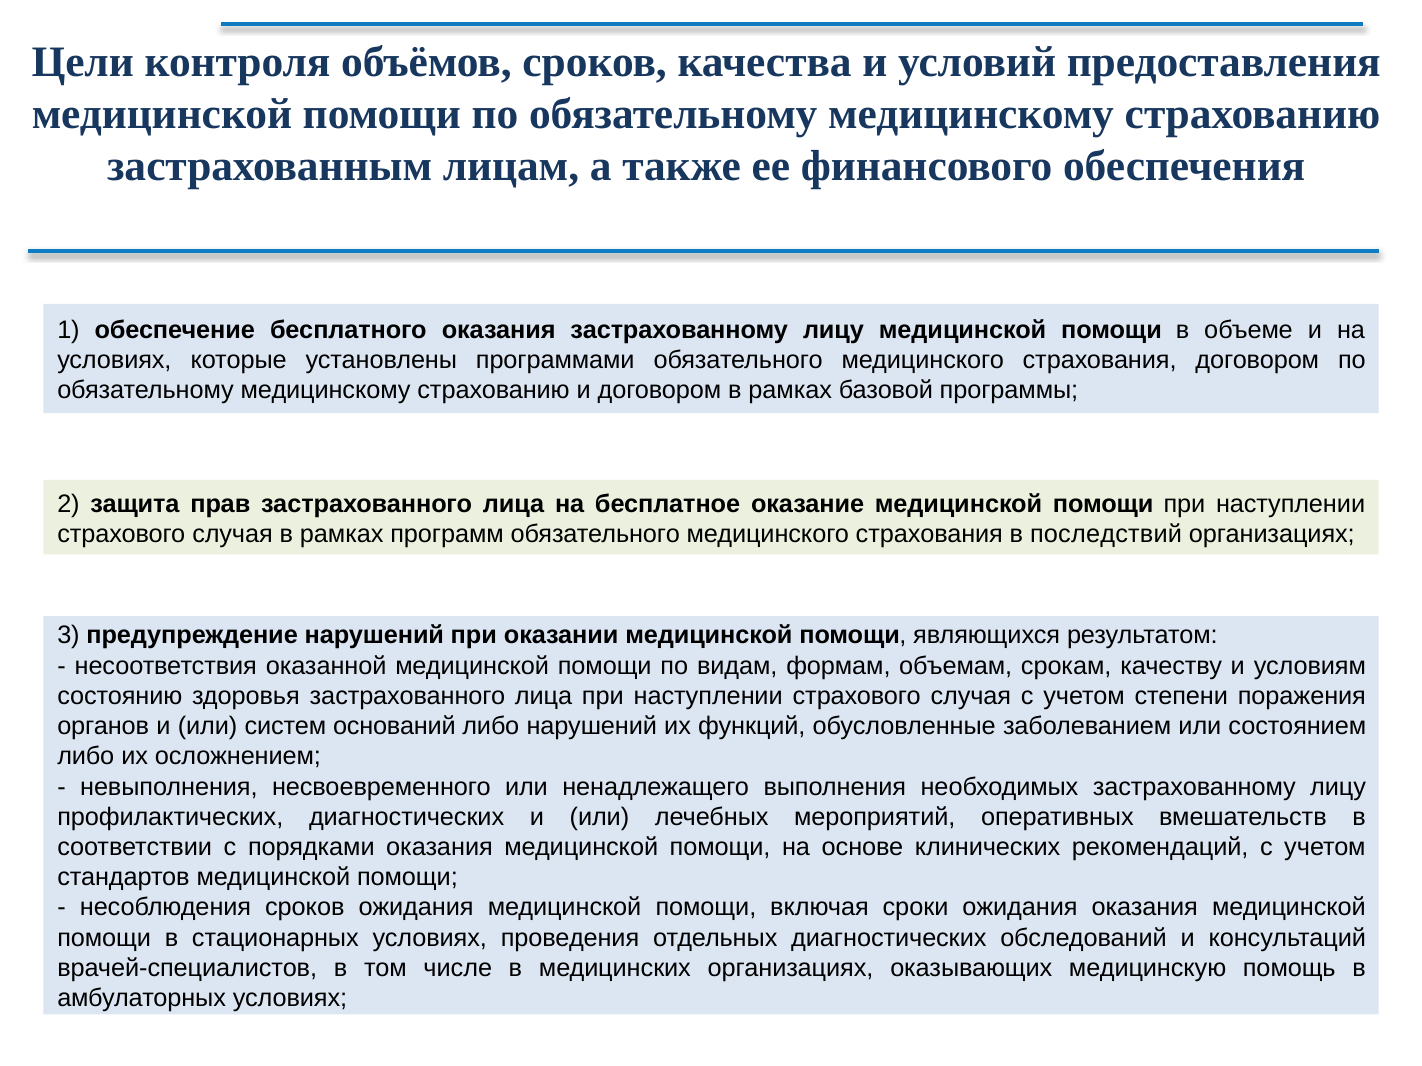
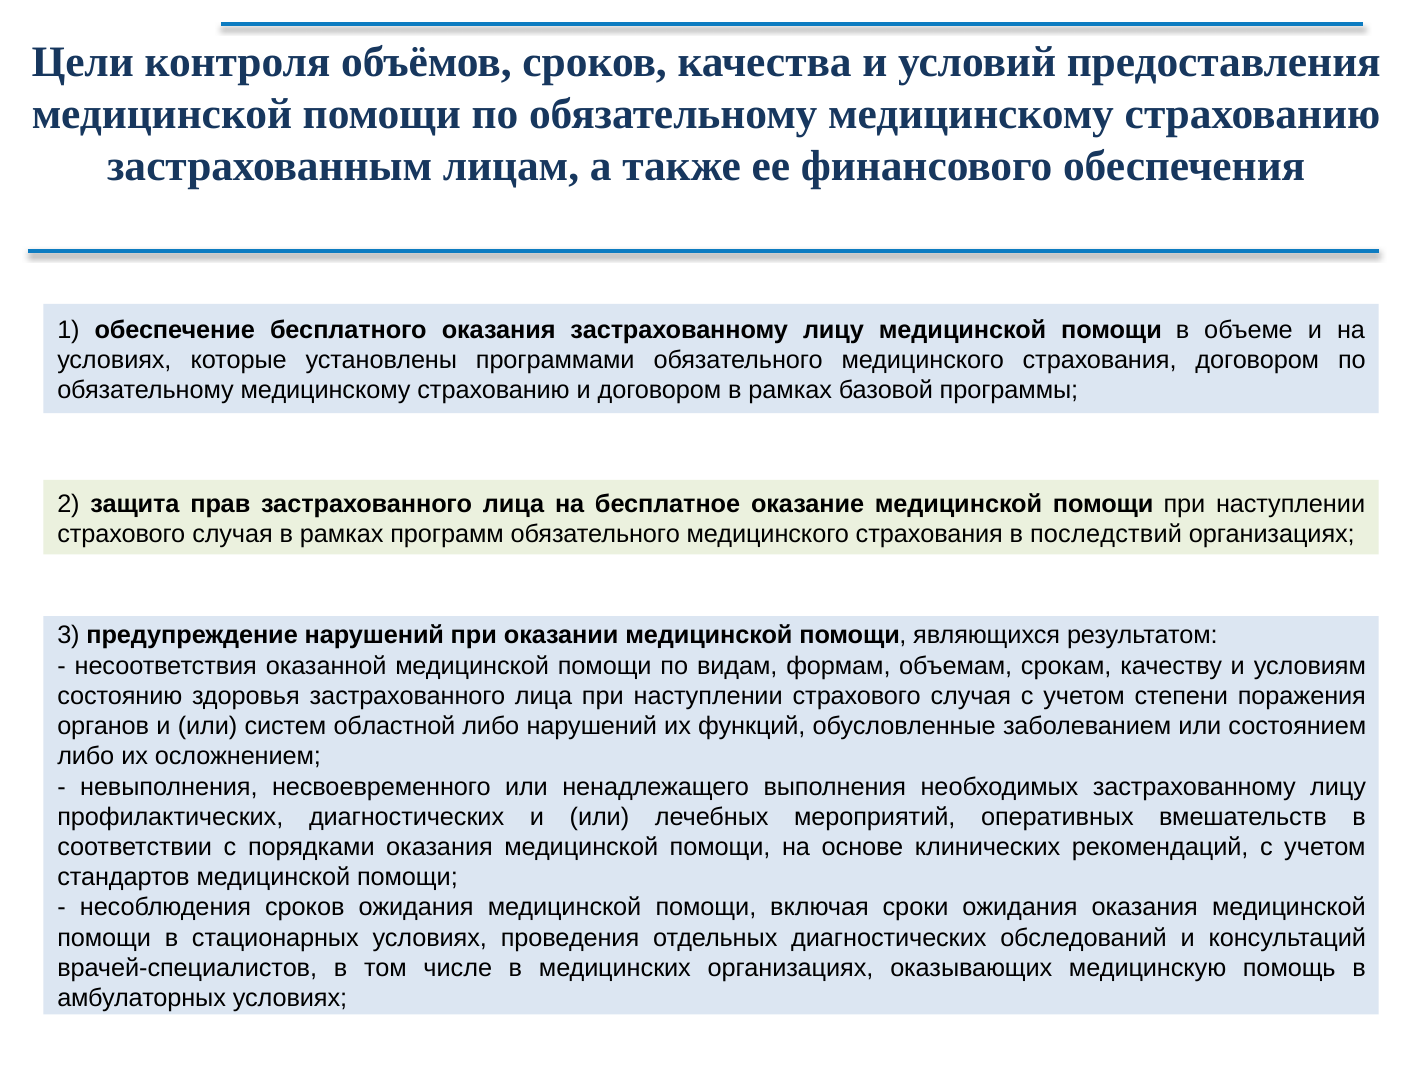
оснований: оснований -> областной (394, 727)
